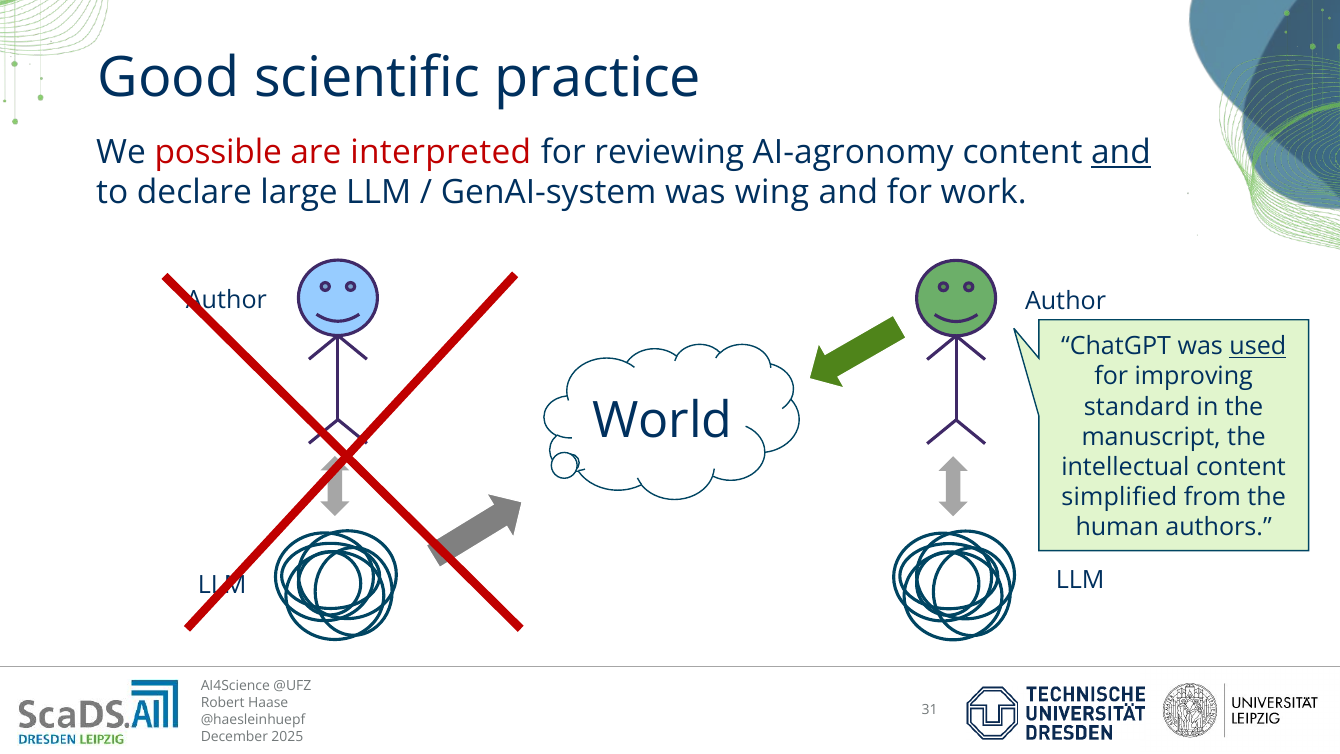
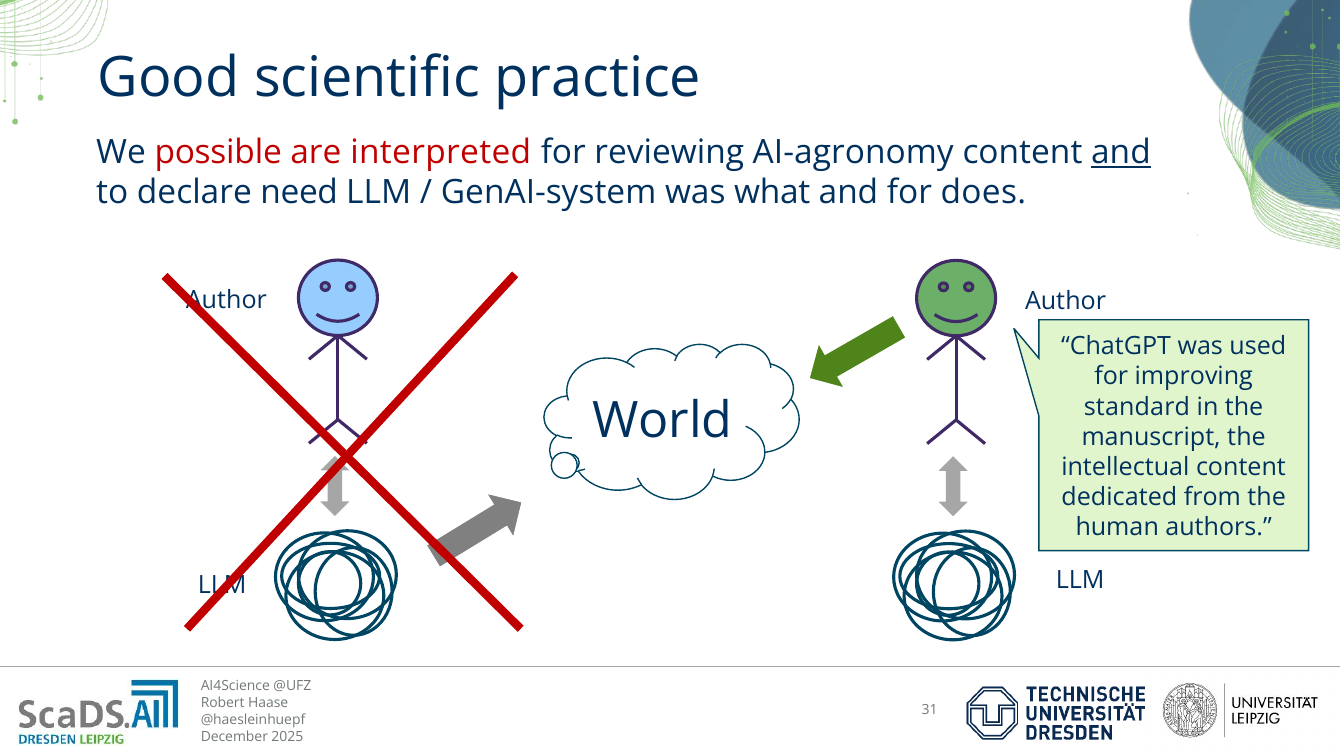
large: large -> need (299, 193)
wing: wing -> what (772, 193)
work: work -> does (983, 193)
used underline: present -> none (1258, 346)
simplified: simplified -> dedicated (1119, 497)
